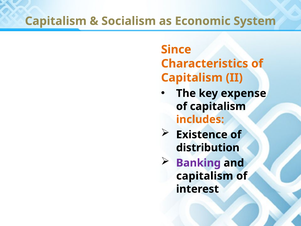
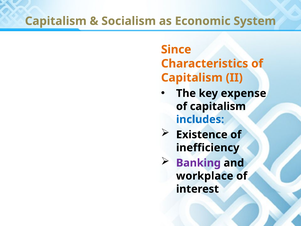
includes colour: orange -> blue (200, 119)
distribution: distribution -> inefficiency (208, 148)
capitalism: capitalism -> workplace (205, 176)
